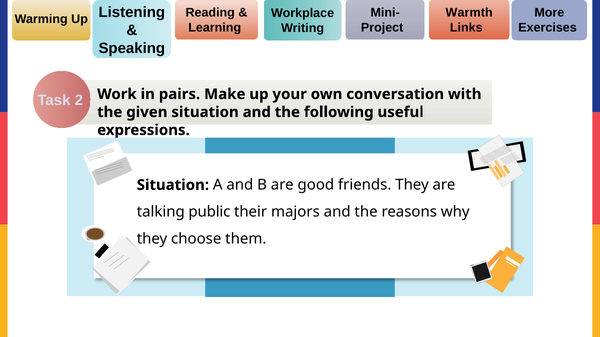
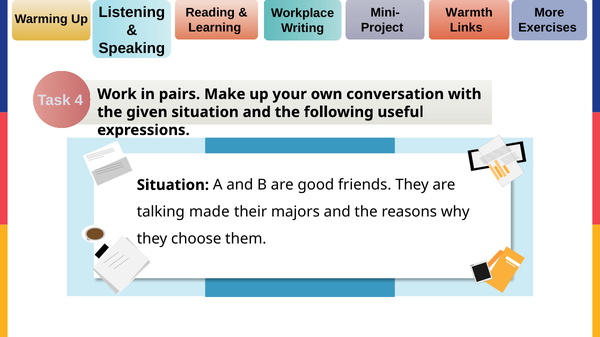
2: 2 -> 4 (79, 101)
public: public -> made (209, 212)
